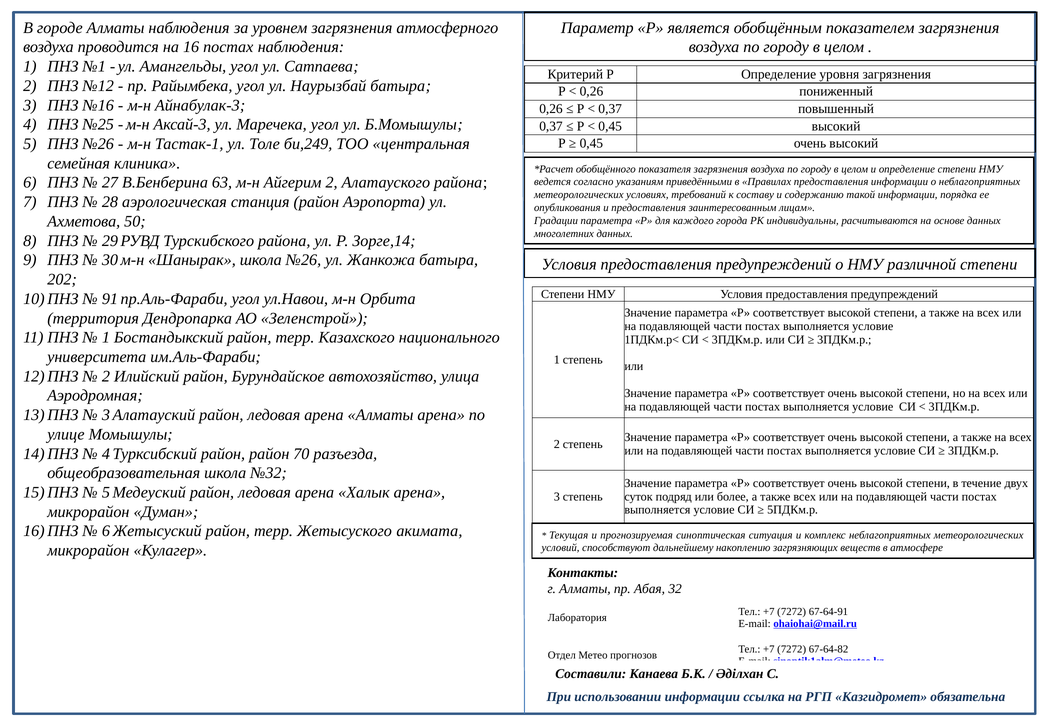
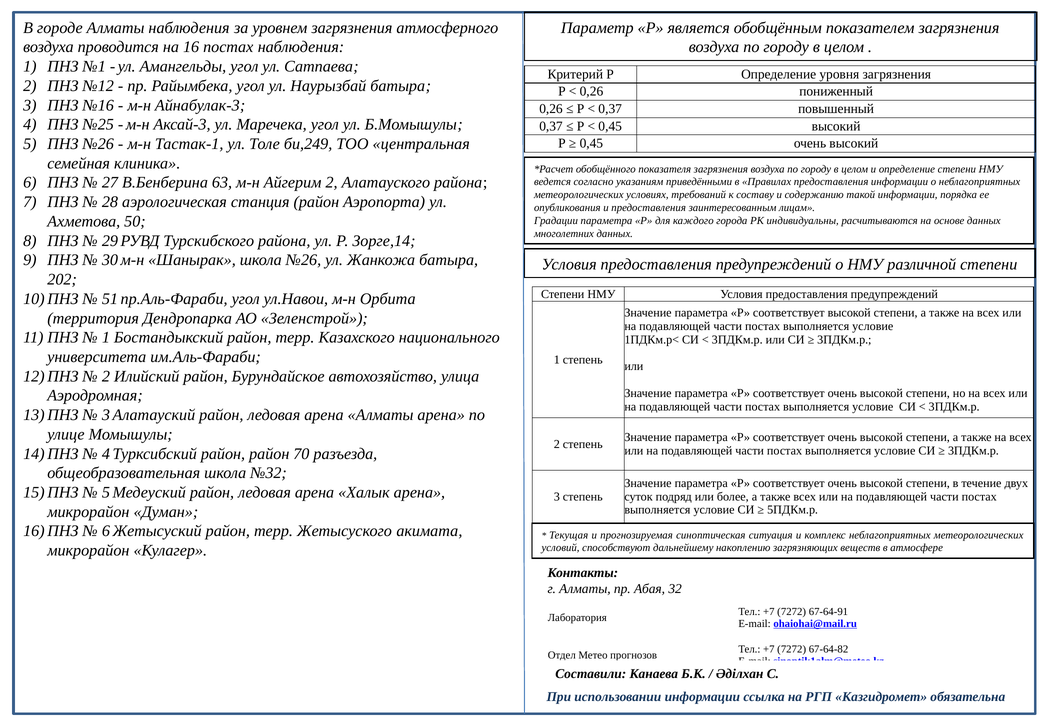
91: 91 -> 51 (110, 299)
